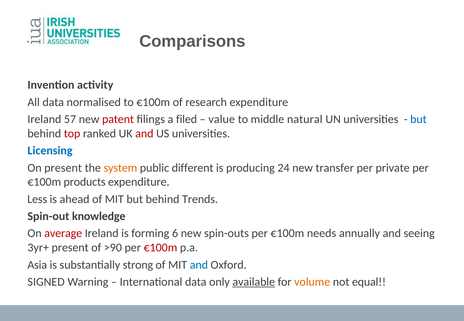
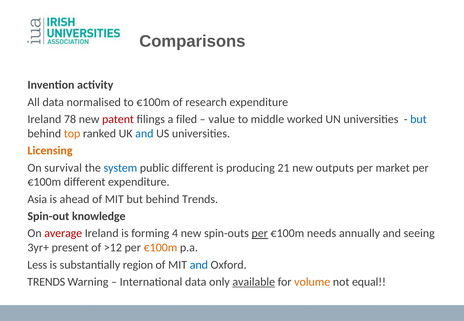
57: 57 -> 78 (70, 119)
natural: natural -> worked (305, 119)
top colour: red -> orange (72, 134)
and colour: red -> blue (144, 134)
Licensing colour: blue -> orange (50, 151)
On present: present -> survival (63, 168)
system colour: orange -> blue (120, 168)
24: 24 -> 21 (284, 168)
transfer: transfer -> outputs (335, 168)
private: private -> market (393, 168)
€100m products: products -> different (85, 182)
Less: Less -> Asia (37, 199)
6: 6 -> 4 (175, 234)
per underline: none -> present (260, 234)
>90: >90 -> >12 (113, 248)
€100m colour: red -> orange (160, 248)
Asia: Asia -> Less (37, 265)
strong: strong -> region (138, 265)
SIGNED: SIGNED -> TRENDS (46, 282)
